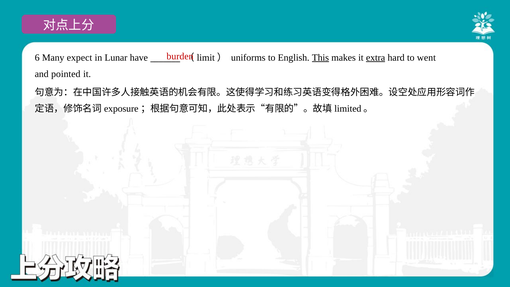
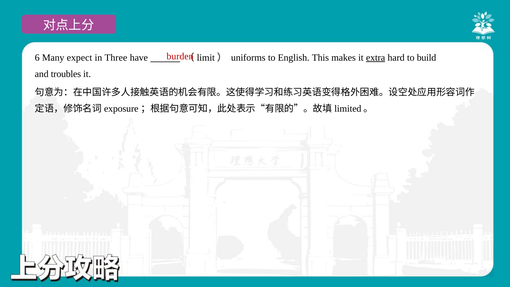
Lunar: Lunar -> Three (116, 58)
This underline: present -> none (320, 58)
went: went -> build (427, 58)
pointed: pointed -> troubles (66, 74)
